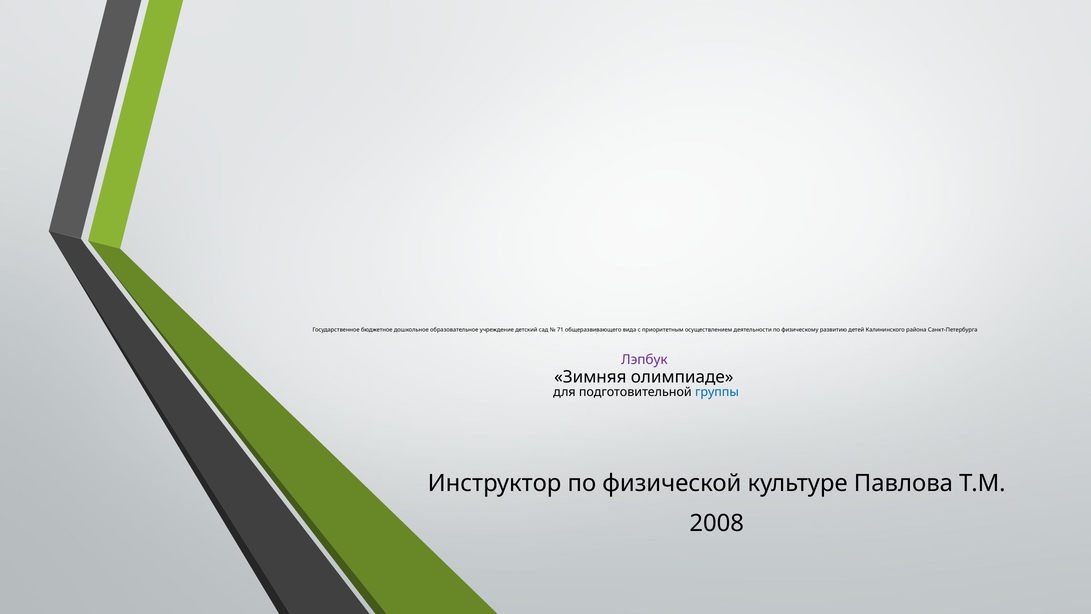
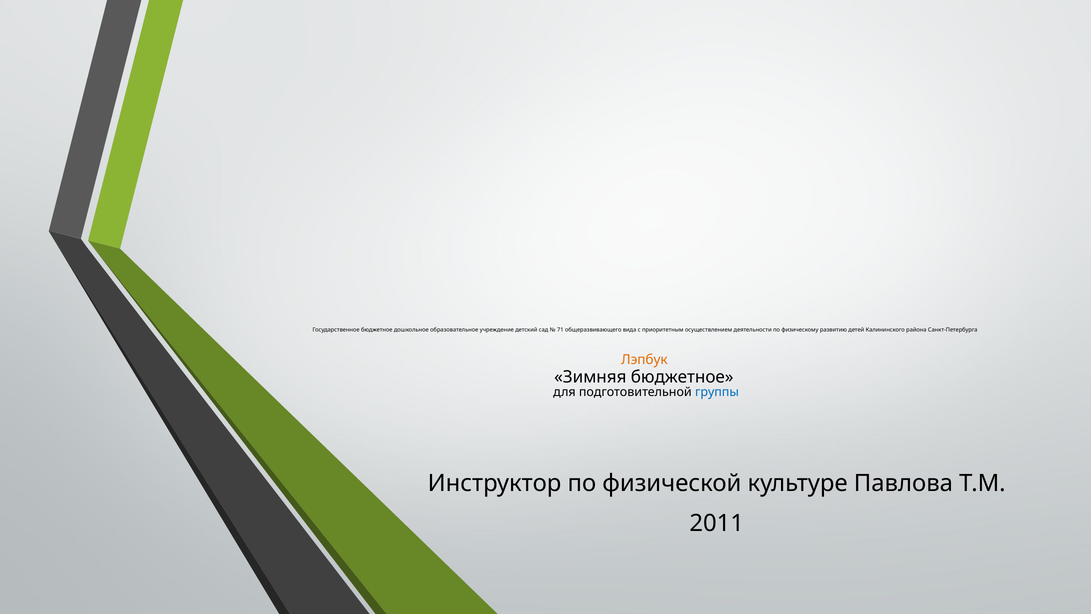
Лэпбук colour: purple -> orange (644, 360)
Зимняя олимпиаде: олимпиаде -> бюджетное (682, 377)
2008: 2008 -> 2011 (717, 523)
